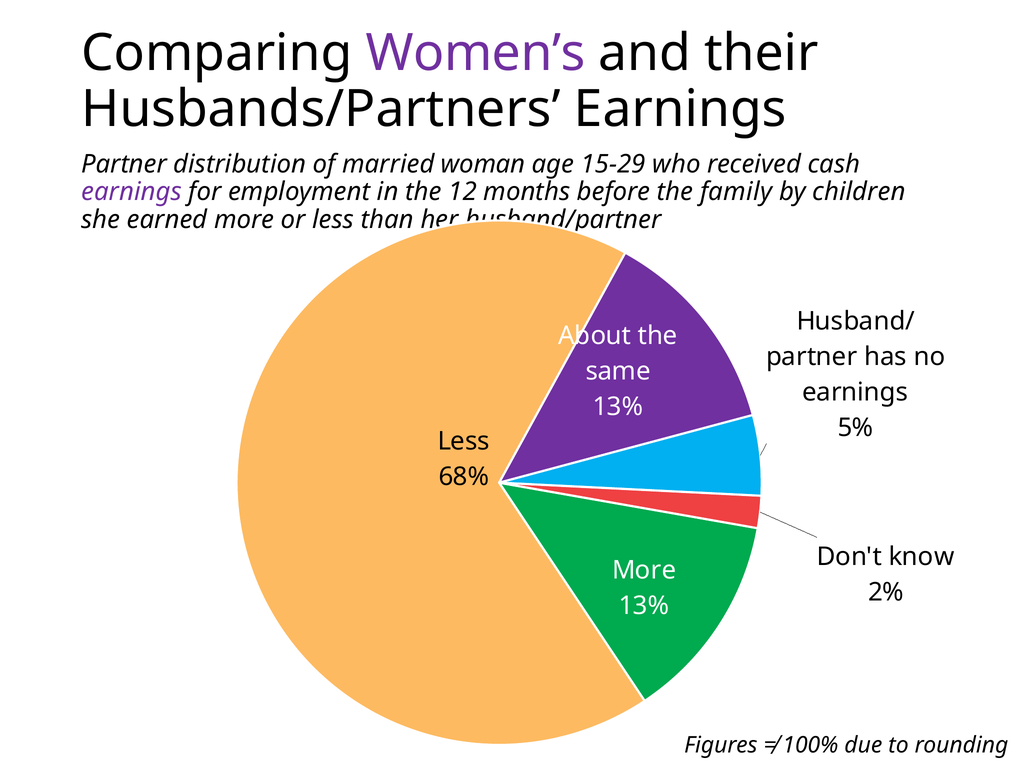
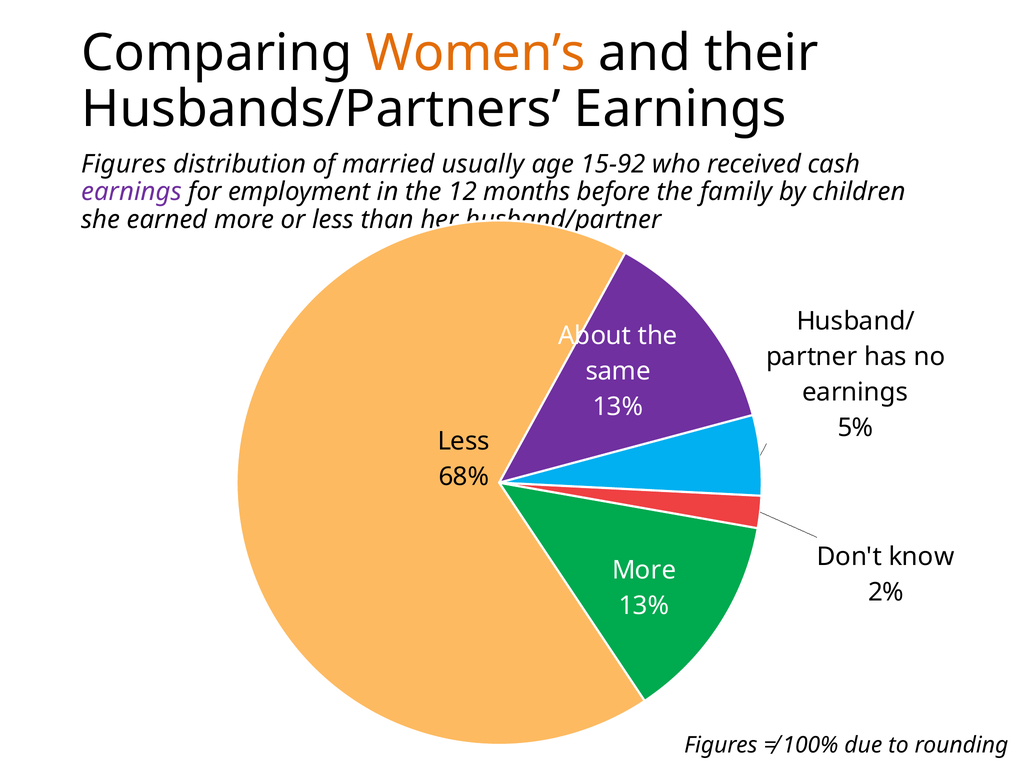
Women’s colour: purple -> orange (476, 53)
Partner: Partner -> Figures (124, 164)
woman: woman -> usually (483, 164)
15-29: 15-29 -> 15-92 (613, 164)
